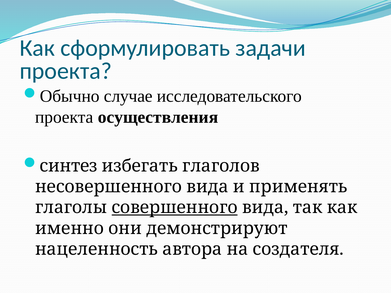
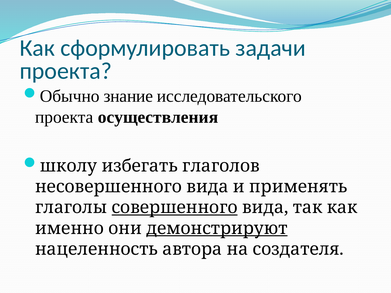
случае: случае -> знание (128, 96)
синтез: синтез -> школу (68, 166)
демонстрируют underline: none -> present (217, 229)
